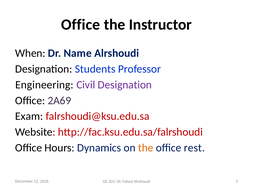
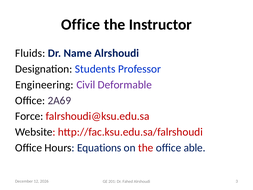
When: When -> Fluids (30, 53)
Civil Designation: Designation -> Deformable (125, 85)
Exam: Exam -> Force (29, 116)
Dynamics: Dynamics -> Equations (99, 148)
the colour: orange -> red (146, 148)
rest: rest -> able (195, 148)
